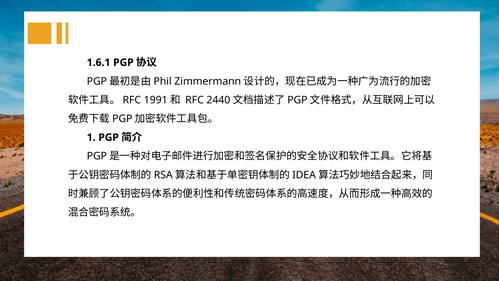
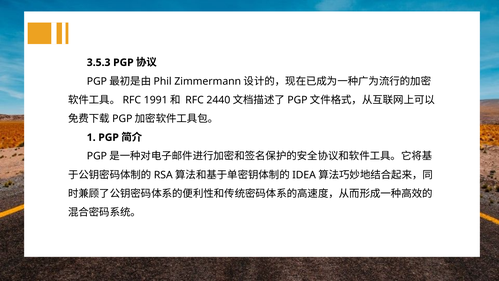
1.6.1: 1.6.1 -> 3.5.3 (99, 62)
